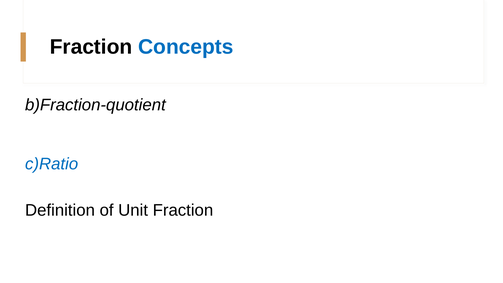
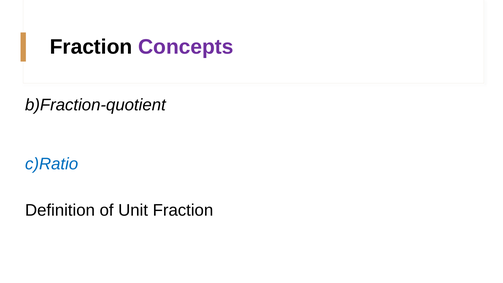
Concepts colour: blue -> purple (186, 47)
